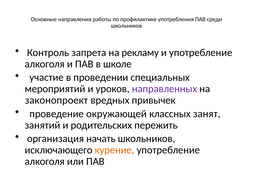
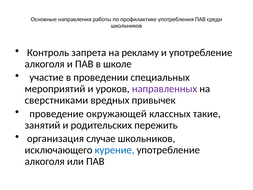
законопроект: законопроект -> сверстниками (56, 100)
занят: занят -> такие (207, 114)
начать: начать -> случае (101, 138)
курение colour: orange -> blue (115, 150)
